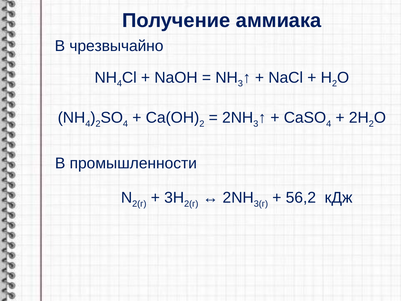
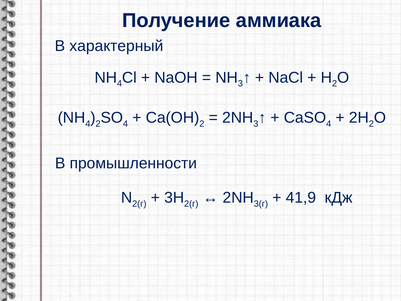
чрезвычайно: чрезвычайно -> характерный (116, 46)
56,2: 56,2 -> 41,9 (301, 198)
